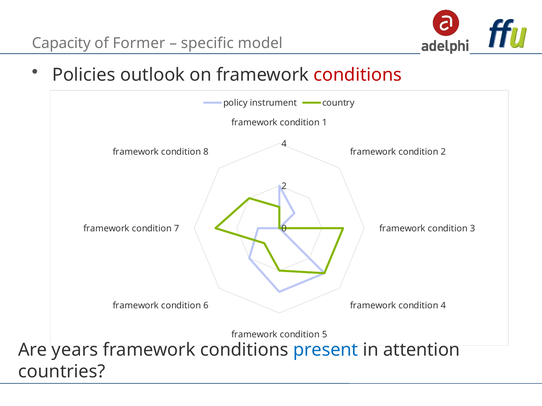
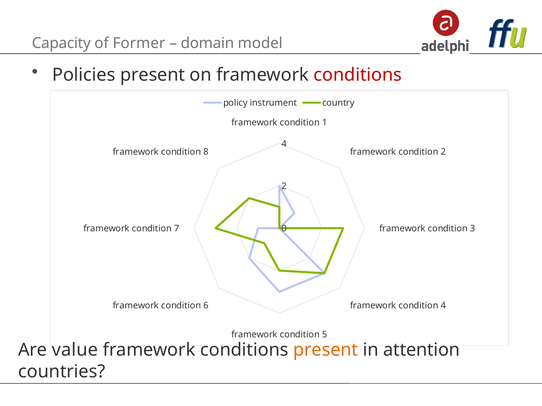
specific: specific -> domain (207, 43)
Policies outlook: outlook -> present (153, 75)
years: years -> value (75, 350)
present colour: blue -> orange (326, 350)
